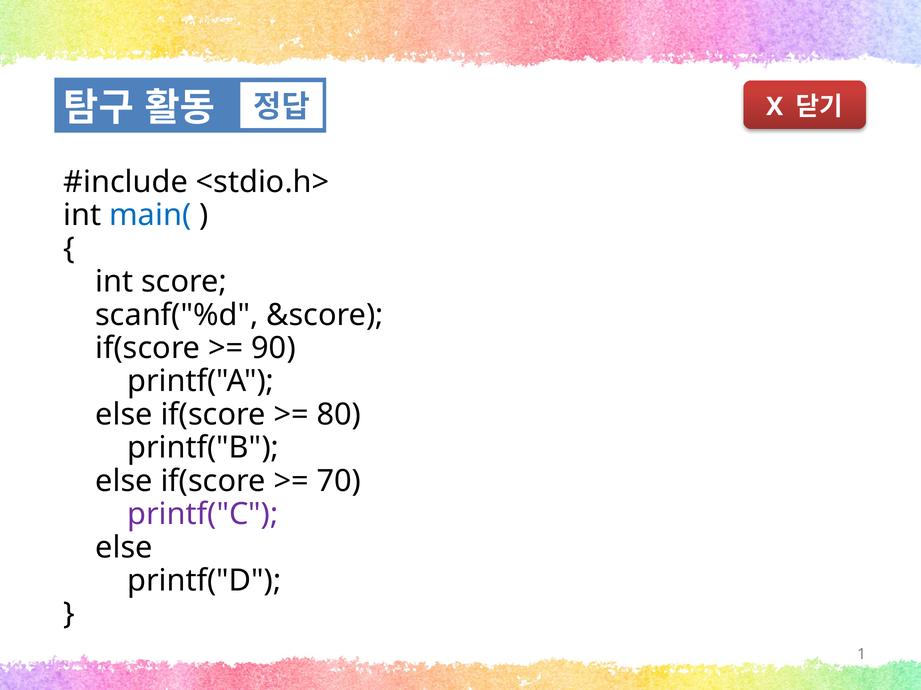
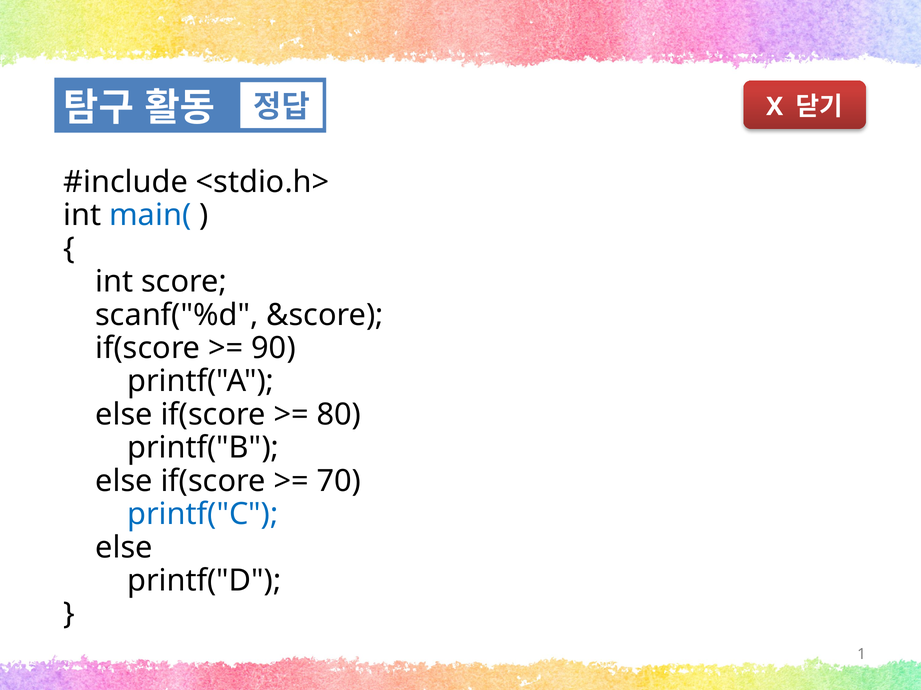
printf("C colour: purple -> blue (203, 515)
